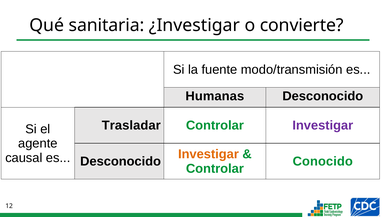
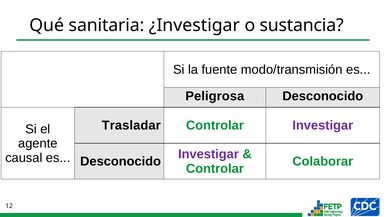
convierte: convierte -> sustancia (302, 25)
Humanas: Humanas -> Peligrosa (215, 96)
Investigar colour: orange -> purple (208, 154)
Conocido: Conocido -> Colaborar (323, 161)
